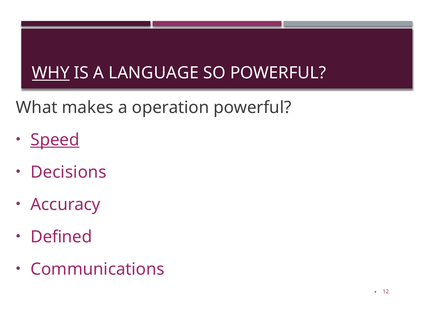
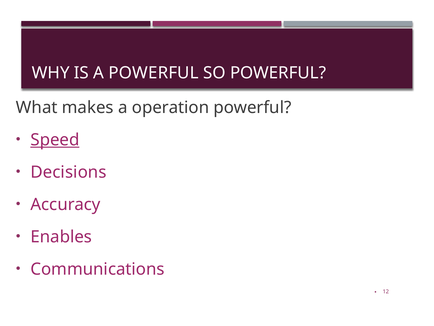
WHY underline: present -> none (51, 73)
A LANGUAGE: LANGUAGE -> POWERFUL (154, 73)
Defined: Defined -> Enables (61, 237)
